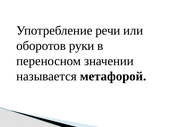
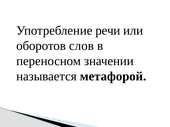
руки: руки -> слов (81, 46)
